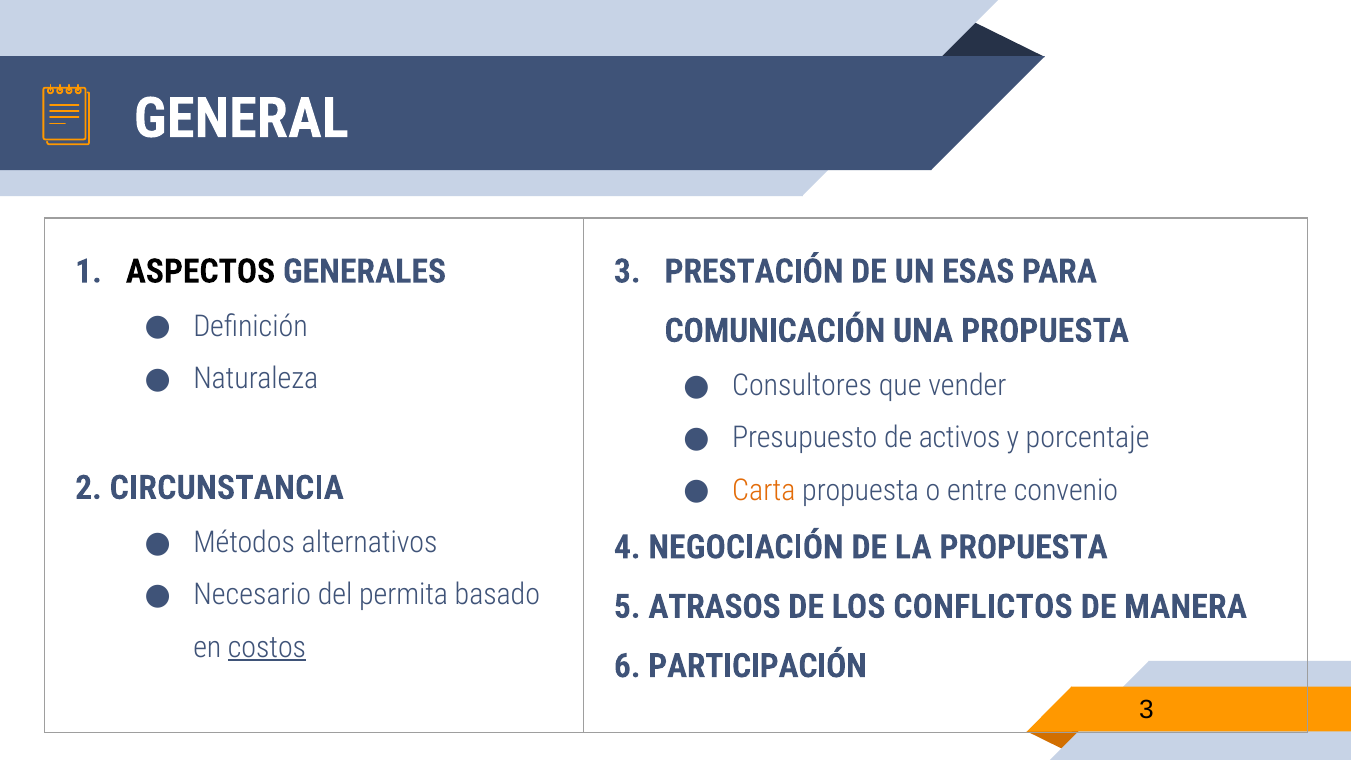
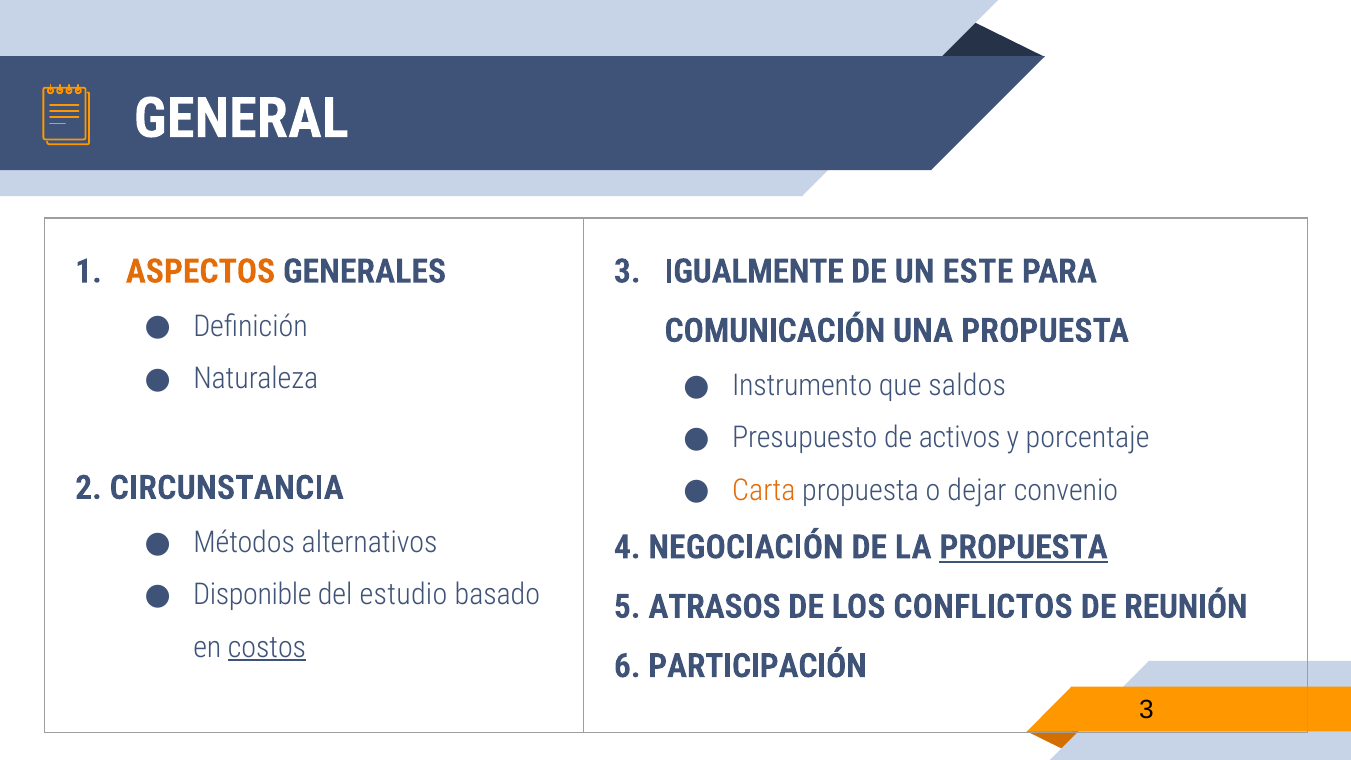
ASPECTOS colour: black -> orange (200, 271)
PRESTACIÓN: PRESTACIÓN -> IGUALMENTE (754, 271)
ESAS: ESAS -> ESTE (978, 271)
Consultores: Consultores -> Instrumento (802, 386)
vender: vender -> saldos (967, 386)
entre: entre -> dejar (977, 490)
PROPUESTA underline: none -> present (1024, 547)
Necesario: Necesario -> Disponible (252, 595)
permita: permita -> estudio (403, 595)
MANERA: MANERA -> REUNIÓN (1186, 607)
